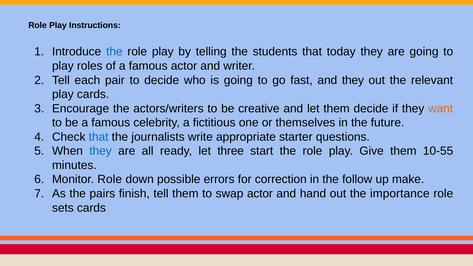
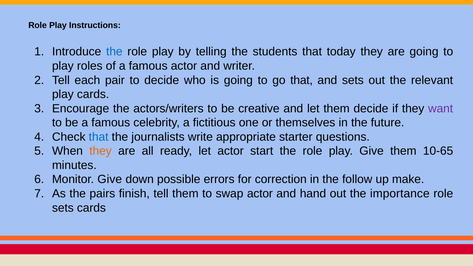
go fast: fast -> that (302, 80)
and they: they -> sets (353, 80)
want colour: orange -> purple (441, 109)
they colour: blue -> orange (101, 151)
let three: three -> actor (231, 151)
10-55: 10-55 -> 10-65 (438, 151)
Monitor Role: Role -> Give (110, 179)
